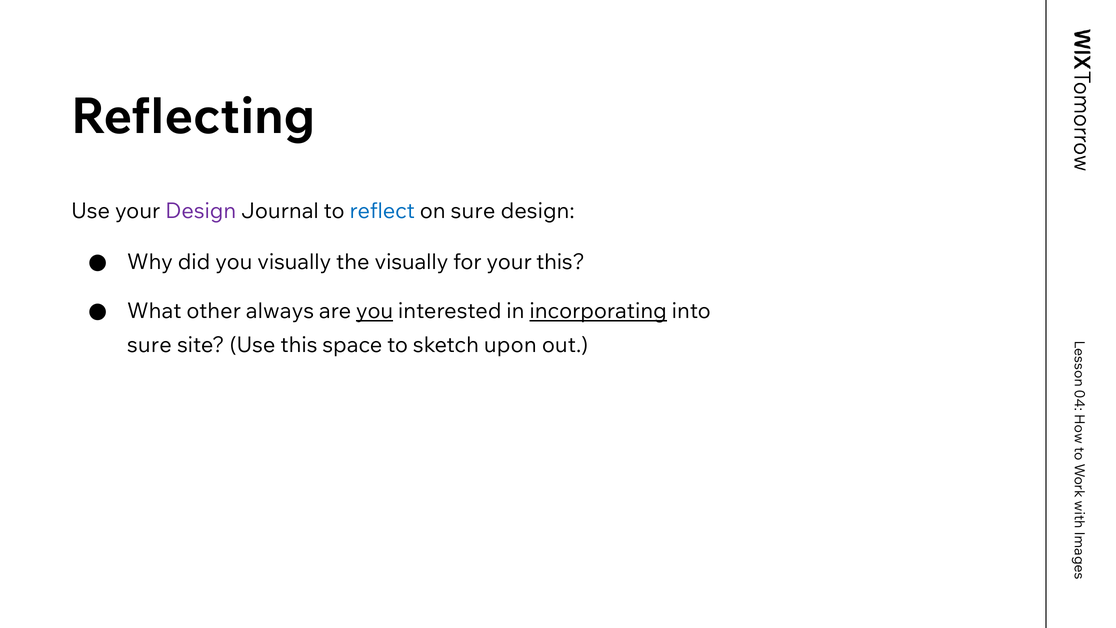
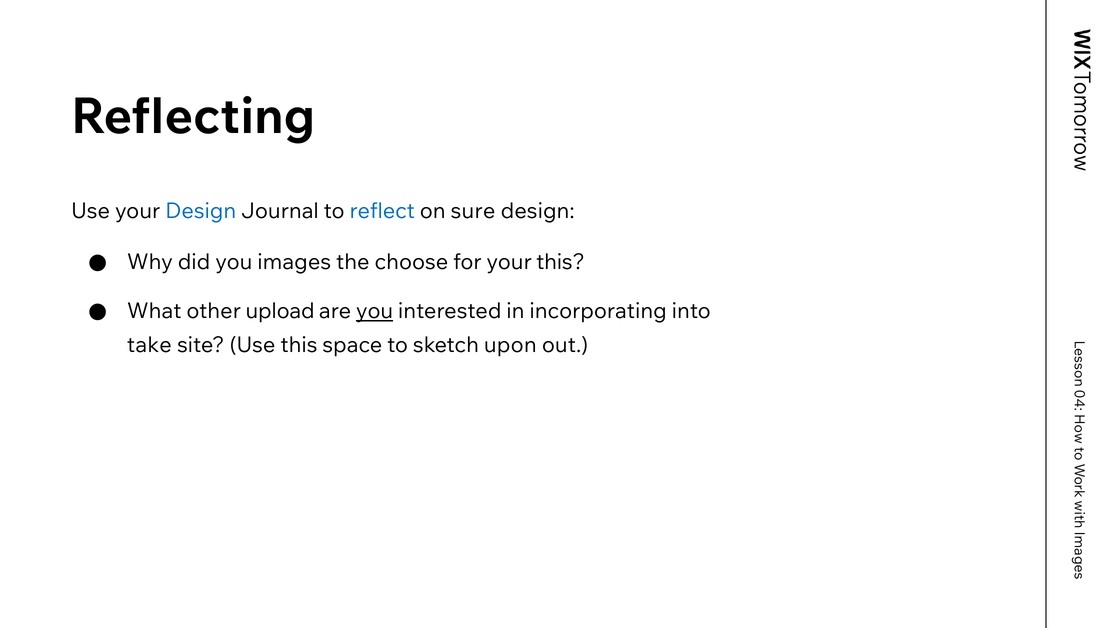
Design colour: purple -> blue (201, 211)
you visually: visually -> images (294, 262)
the visually: visually -> choose (411, 262)
always: always -> upload (280, 311)
incorporating underline: present -> none (598, 311)
sure: sure -> take (149, 345)
